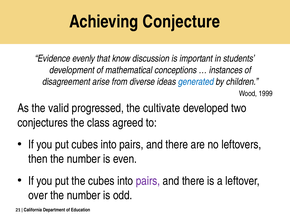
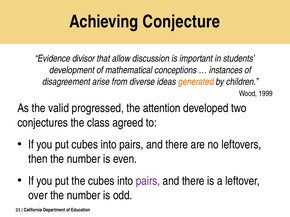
evenly: evenly -> divisor (84, 59)
know: know -> allow (121, 59)
generated colour: blue -> orange (196, 82)
cultivate: cultivate -> attention (162, 108)
